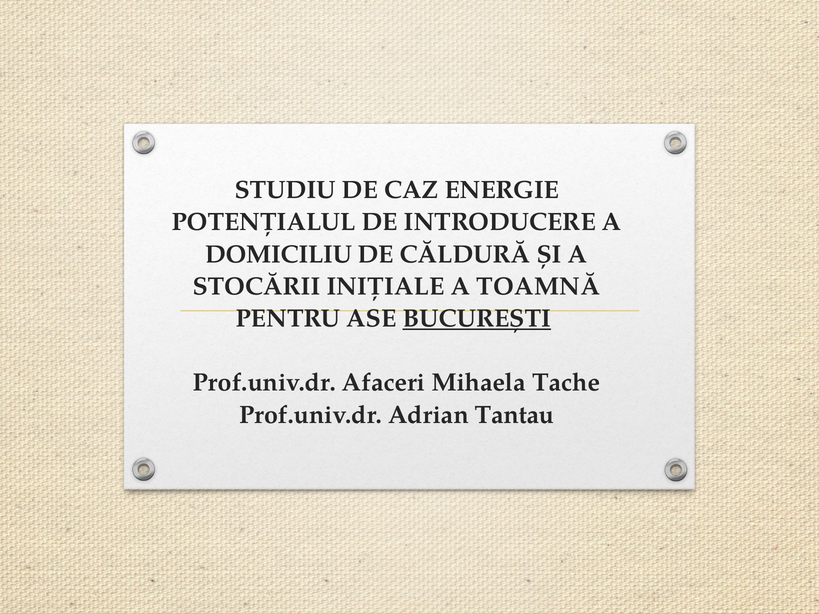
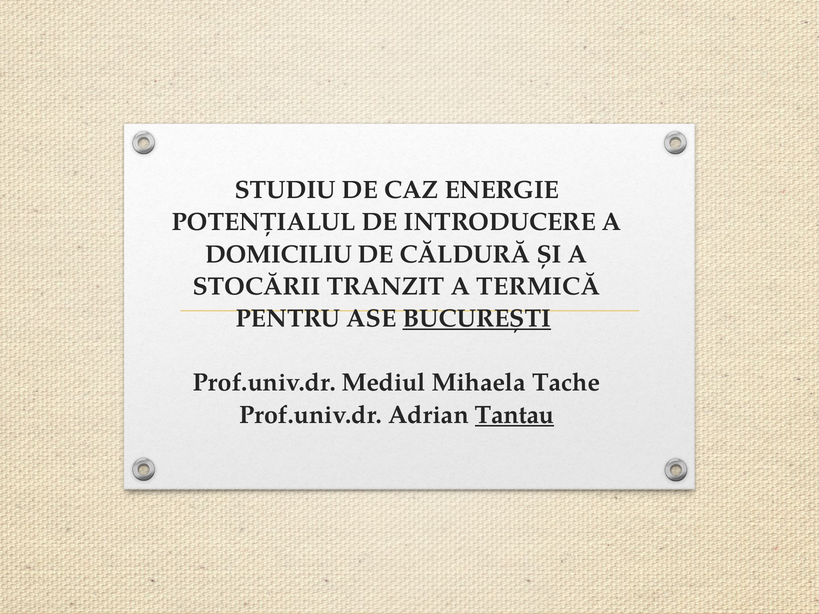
INIȚIALE: INIȚIALE -> TRANZIT (386, 287)
TOAMNĂ: TOAMNĂ -> TERMICĂ (538, 287)
Afaceri: Afaceri -> Mediul (384, 383)
Tantau underline: none -> present (515, 415)
